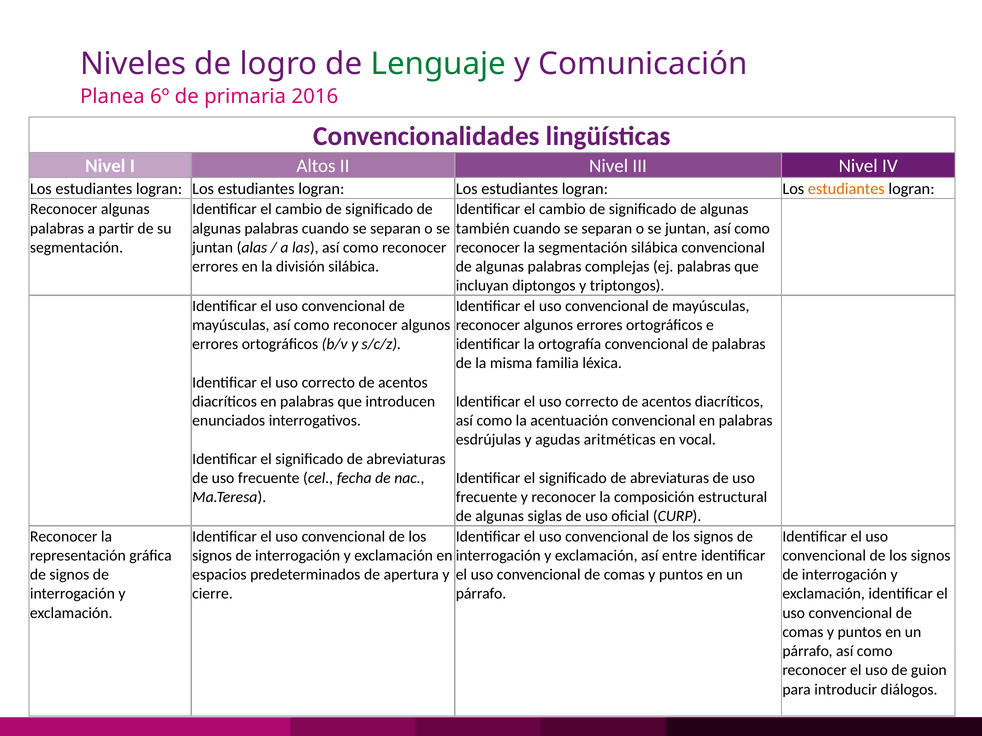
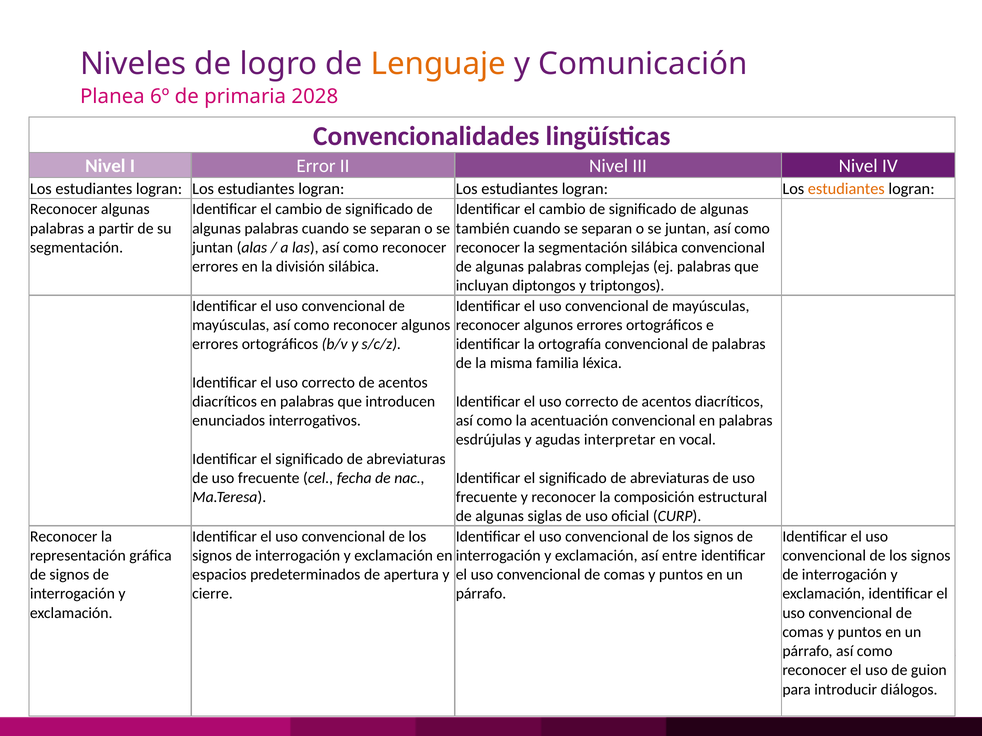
Lenguaje colour: green -> orange (438, 64)
2016: 2016 -> 2028 (315, 97)
Altos: Altos -> Error (316, 166)
aritméticas: aritméticas -> interpretar (620, 440)
